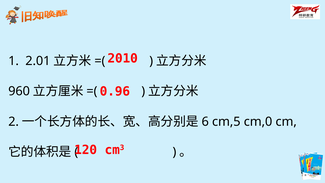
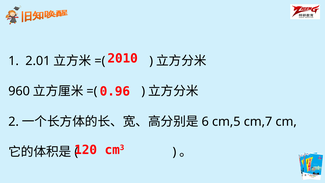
cm,0: cm,0 -> cm,7 (258, 121)
